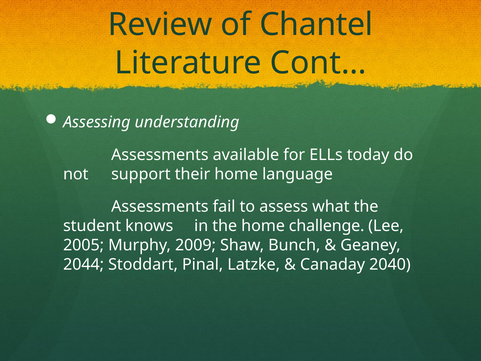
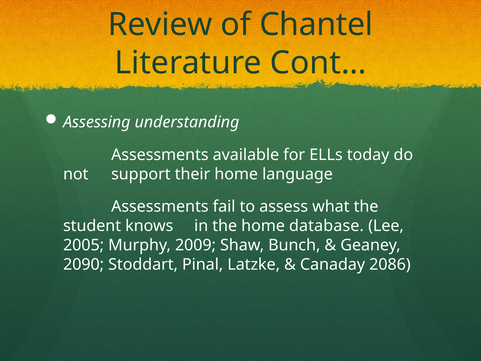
challenge: challenge -> database (326, 226)
2044: 2044 -> 2090 (84, 264)
2040: 2040 -> 2086 (390, 264)
